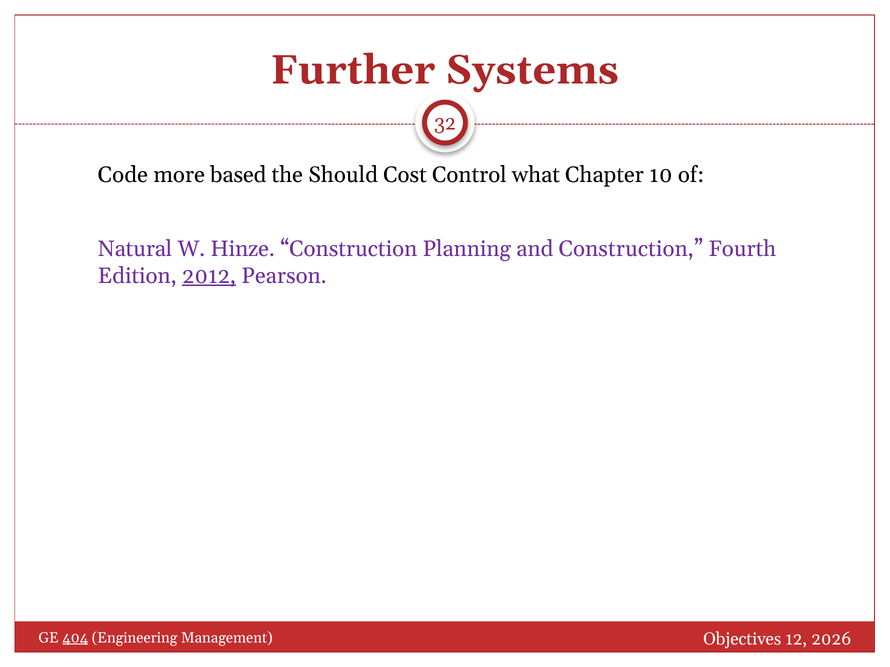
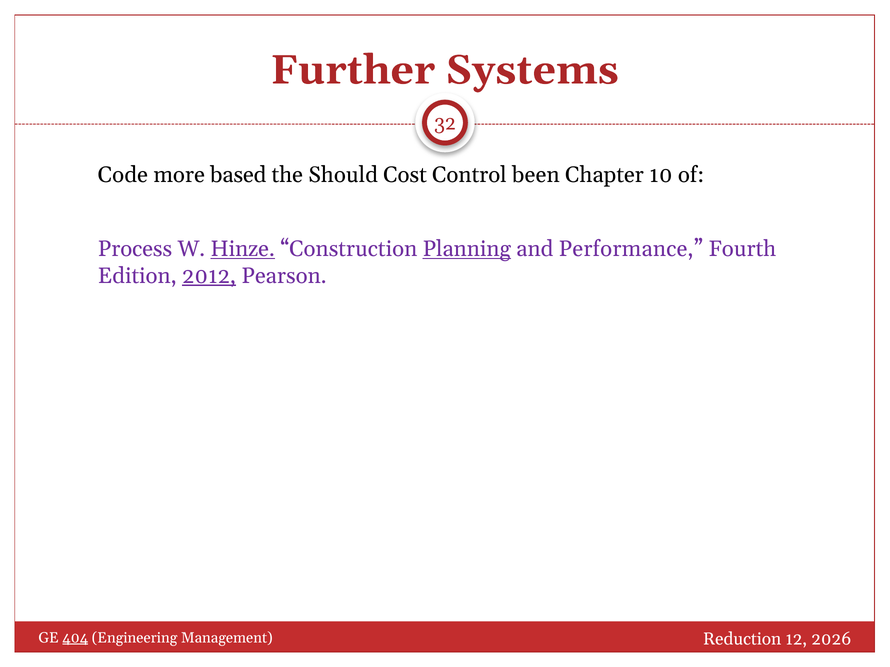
what: what -> been (536, 175)
Natural: Natural -> Process (135, 249)
Hinze underline: none -> present (243, 249)
Planning underline: none -> present (467, 249)
and Construction: Construction -> Performance (631, 249)
Objectives: Objectives -> Reduction (742, 639)
